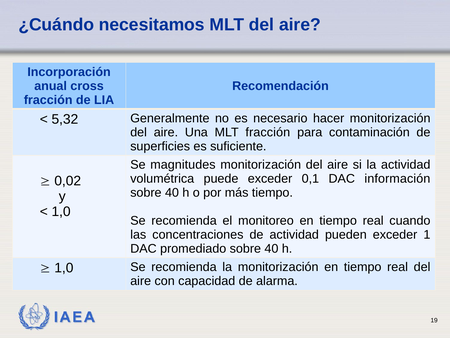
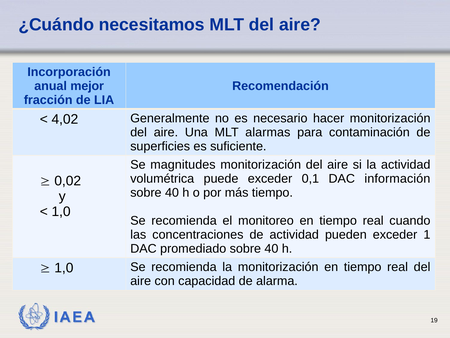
cross: cross -> mejor (87, 86)
5,32: 5,32 -> 4,02 (65, 119)
MLT fracción: fracción -> alarmas (268, 132)
